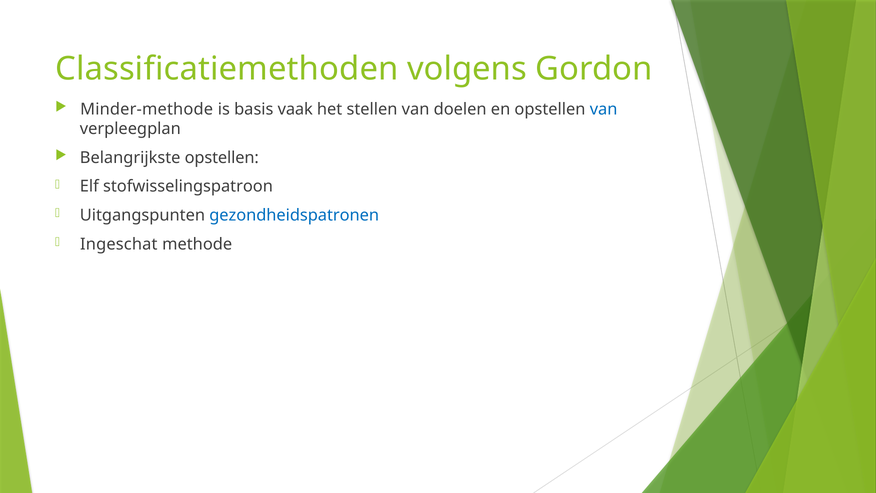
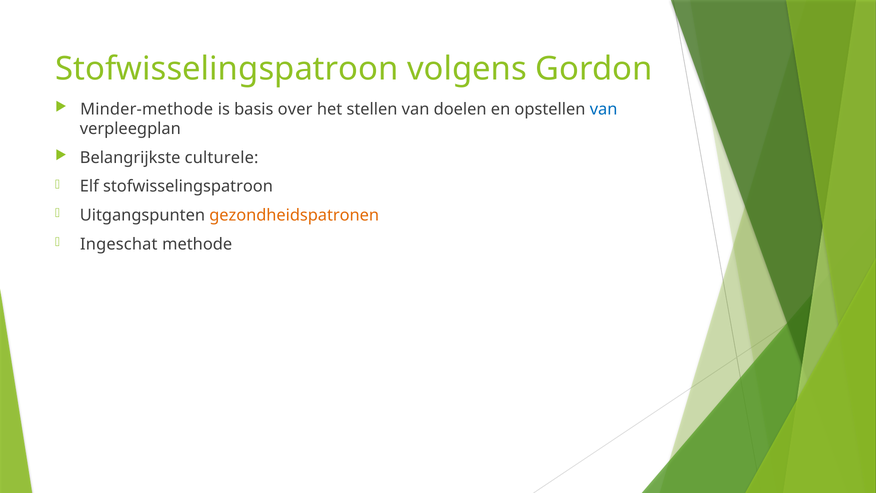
Classificatiemethoden: Classificatiemethoden -> Stofwisselingspatroon (227, 69)
vaak: vaak -> over (295, 109)
Belangrijkste opstellen: opstellen -> culturele (222, 158)
gezondheidspatronen colour: blue -> orange (294, 215)
